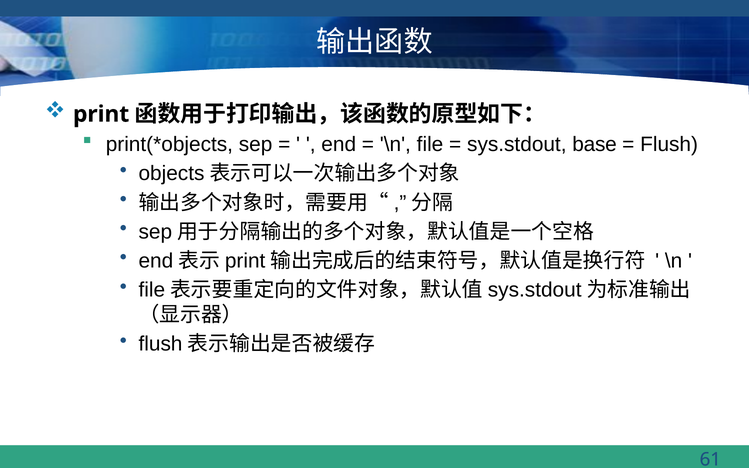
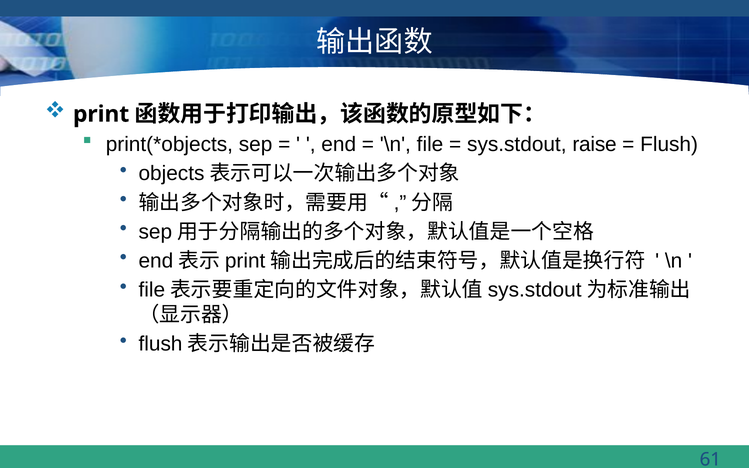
base: base -> raise (595, 144)
